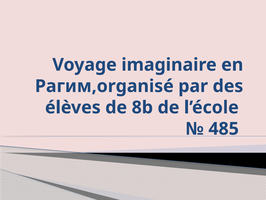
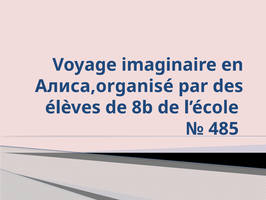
Рагим,organisé: Рагим,organisé -> Алиса,organisé (104, 86)
